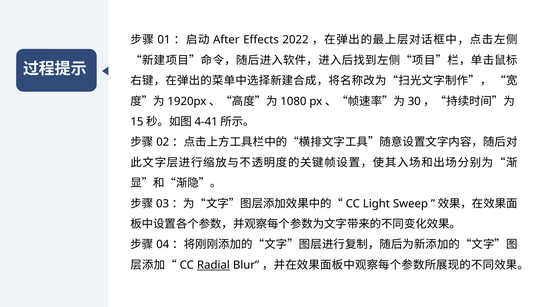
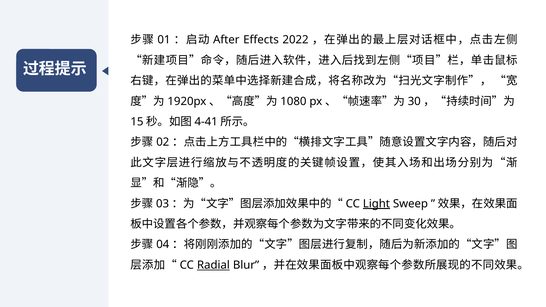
Light underline: none -> present (376, 204)
